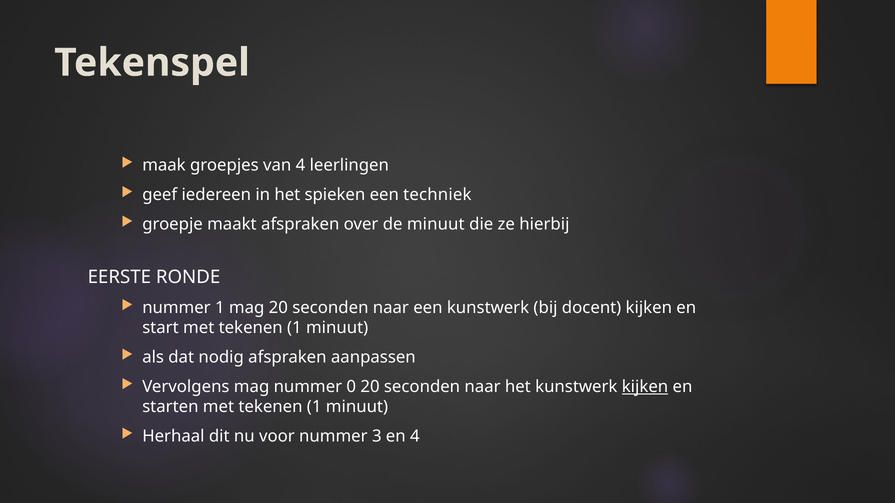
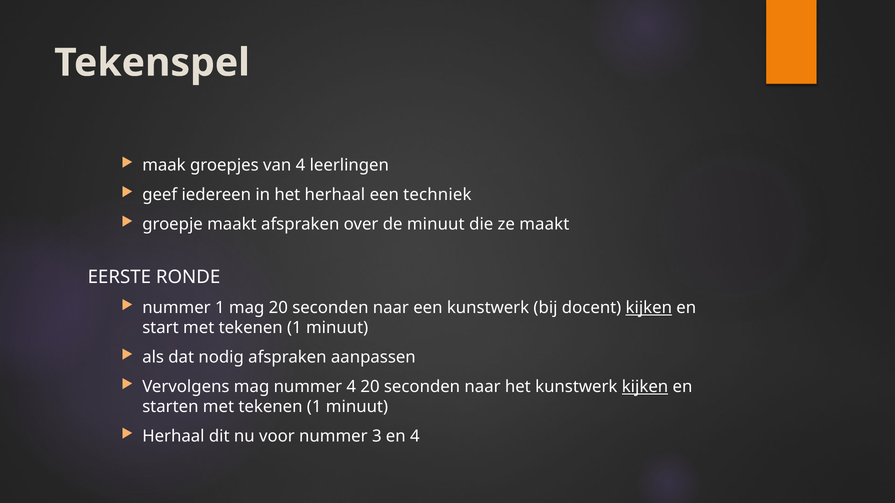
het spieken: spieken -> herhaal (335, 195)
ze hierbij: hierbij -> maakt (544, 224)
kijken underline: none -> present (649, 308)
nummer 0: 0 -> 4 (351, 387)
